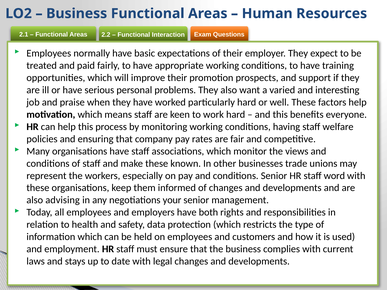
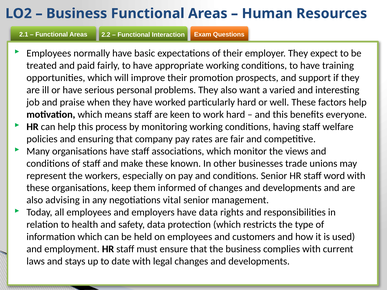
your: your -> vital (172, 200)
have both: both -> data (208, 213)
